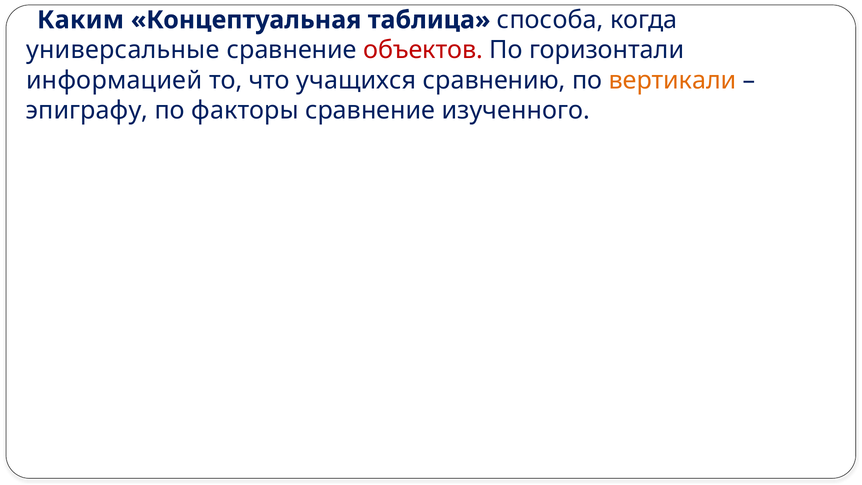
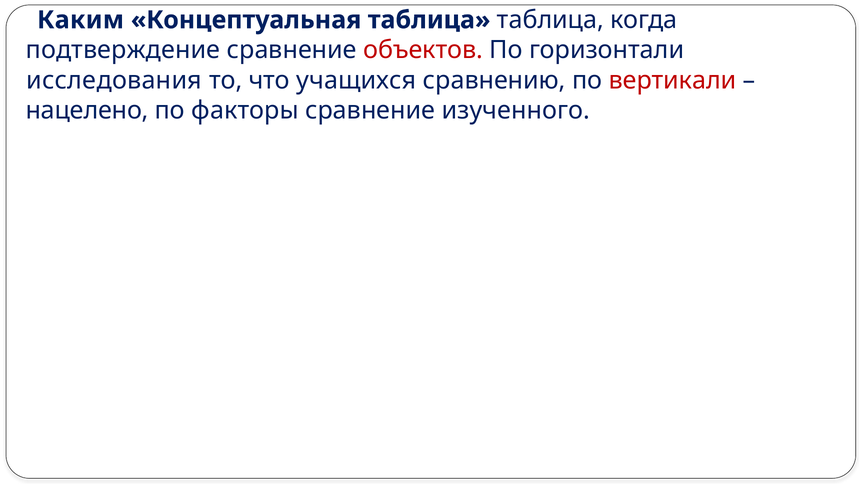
таблица способа: способа -> таблица (550, 20)
универсальные: универсальные -> подтверждение (123, 50)
информацией: информацией -> исследования (114, 80)
вертикали colour: orange -> red (673, 80)
эпиграфу: эпиграфу -> нацелено (87, 110)
